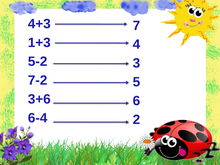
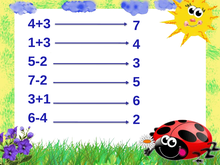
3+6: 3+6 -> 3+1 (39, 99)
